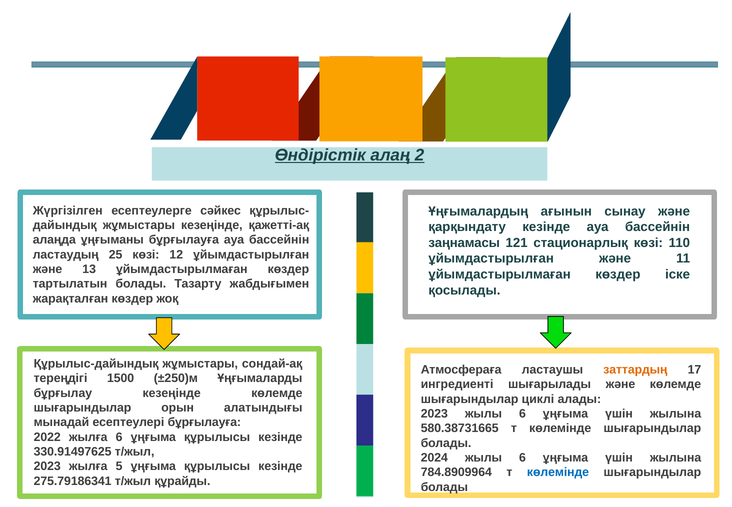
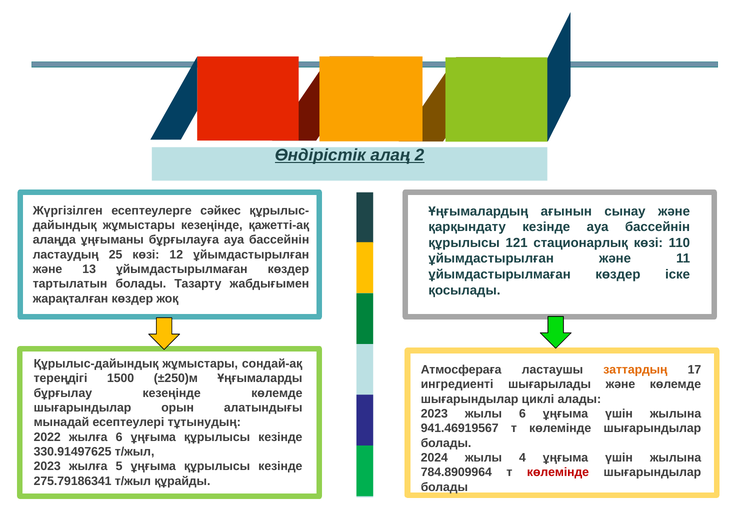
заңнамасы: заңнамасы -> құрылысы (464, 243)
есептеулері бұрғылауға: бұрғылауға -> тұтынудың (204, 422)
580.38731665: 580.38731665 -> 941.46919567 (460, 428)
2024 жылы 6: 6 -> 4 (522, 458)
көлемінде colour: blue -> red (558, 472)
